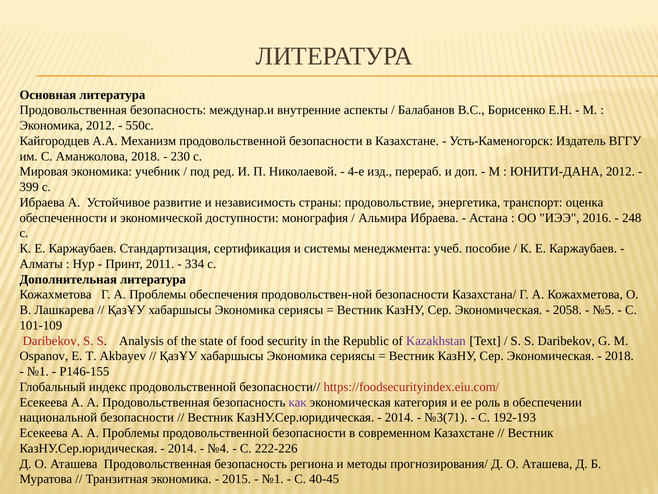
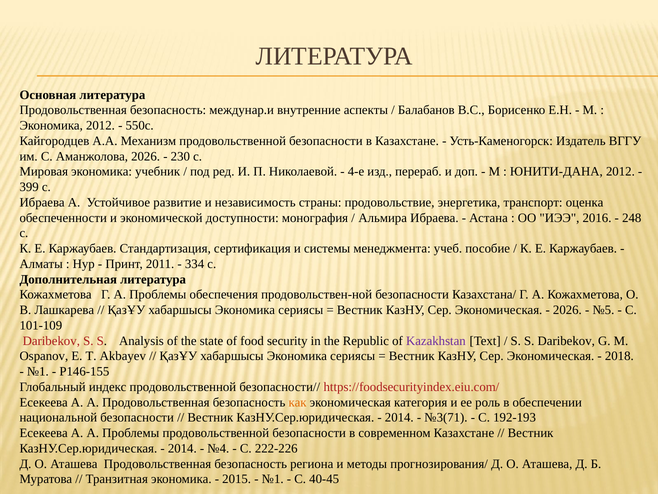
Аманжолова 2018: 2018 -> 2026 (146, 156)
2058: 2058 -> 2026 (567, 310)
как colour: purple -> orange (298, 402)
